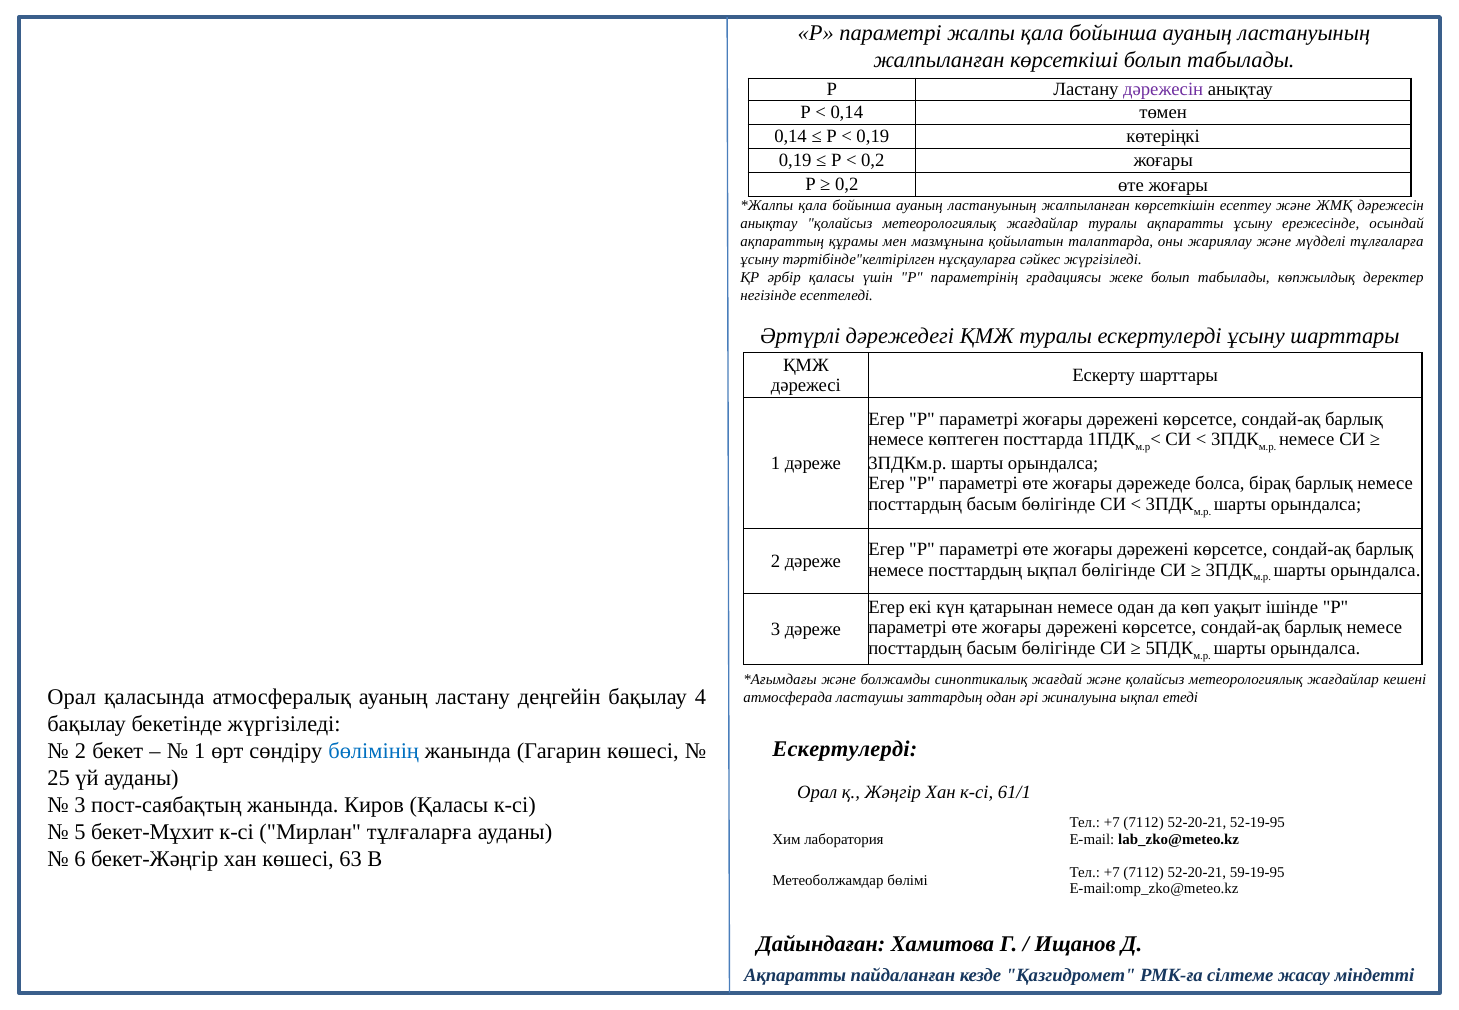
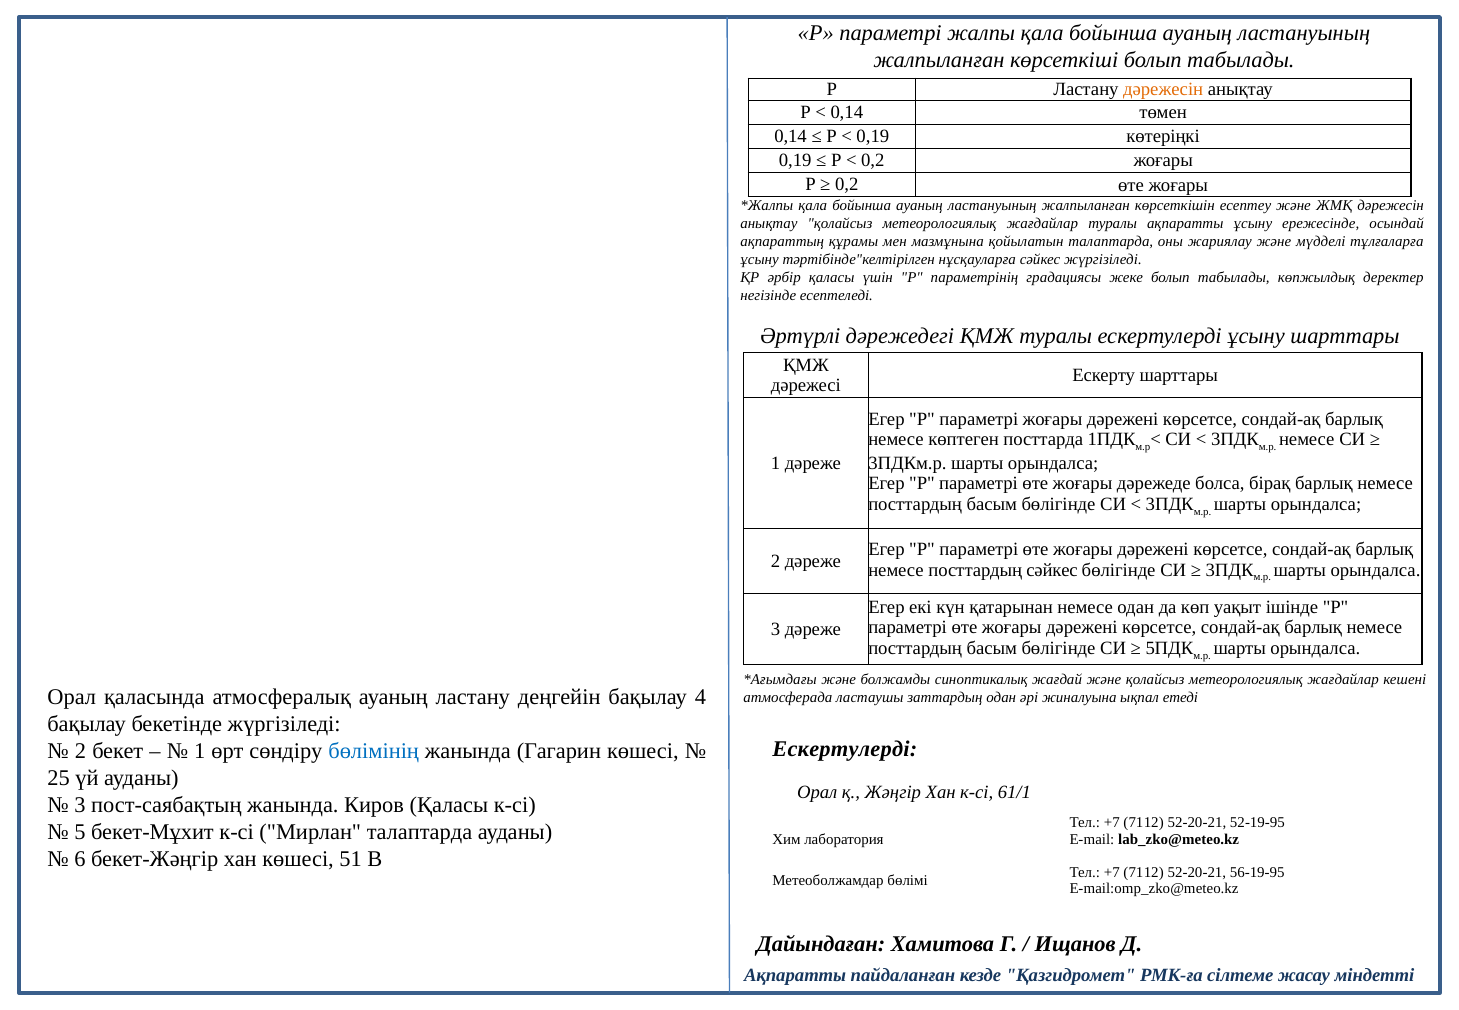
дәрежесін colour: purple -> orange (1163, 89)
посттардың ықпал: ықпал -> сәйкес (1052, 570)
Мирлан тұлғаларға: тұлғаларға -> талаптарда (419, 832)
63: 63 -> 51 (351, 859)
59-19-95: 59-19-95 -> 56-19-95 (1257, 872)
